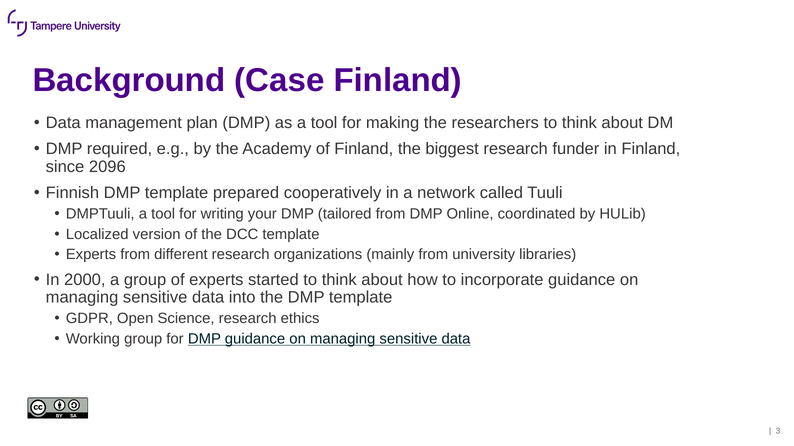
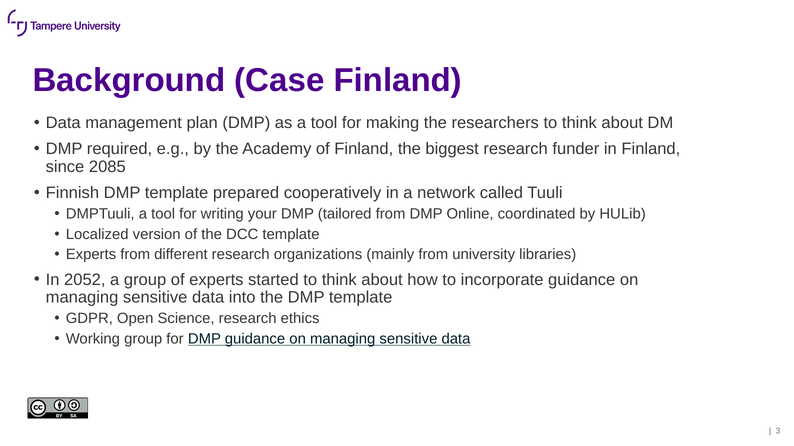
2096: 2096 -> 2085 (107, 167)
2000: 2000 -> 2052 (85, 280)
